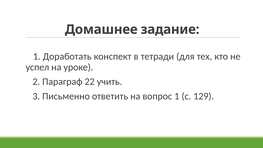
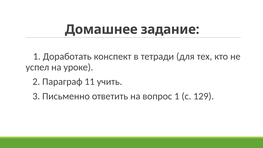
22: 22 -> 11 (90, 82)
